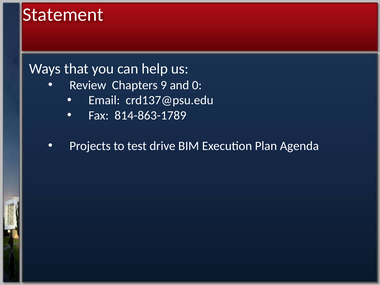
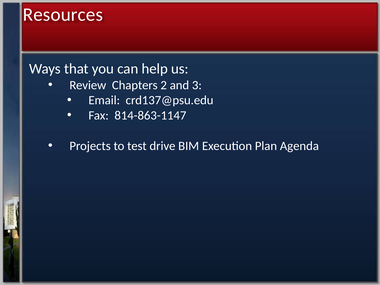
Statement: Statement -> Resources (63, 15)
9: 9 -> 2 (164, 85)
0: 0 -> 3 (197, 85)
814-863-1789: 814-863-1789 -> 814-863-1147 (150, 115)
